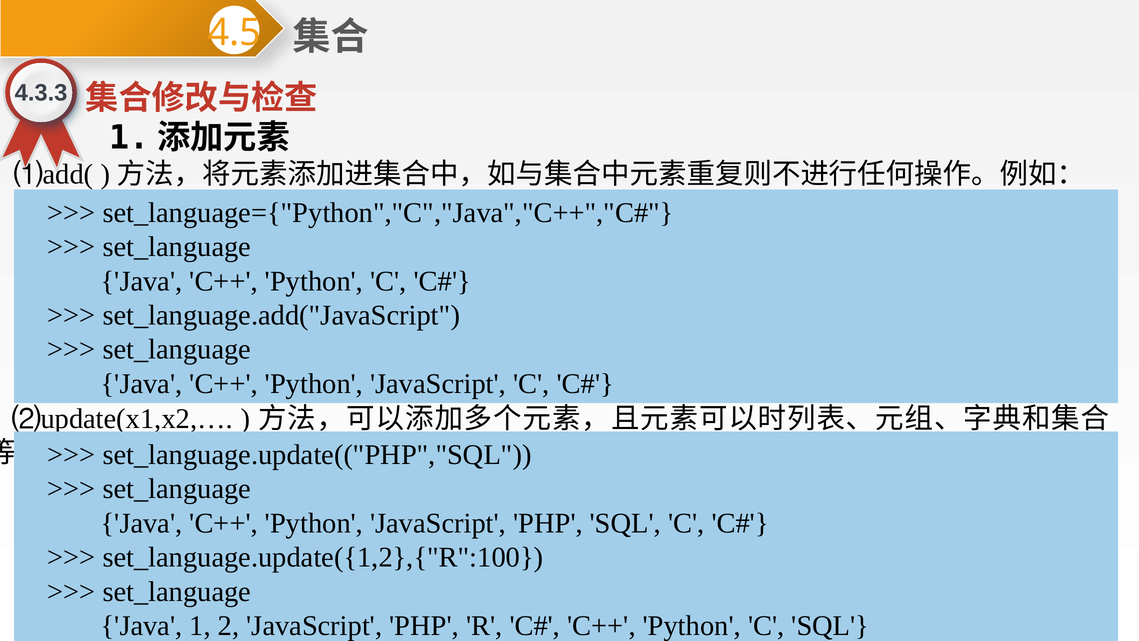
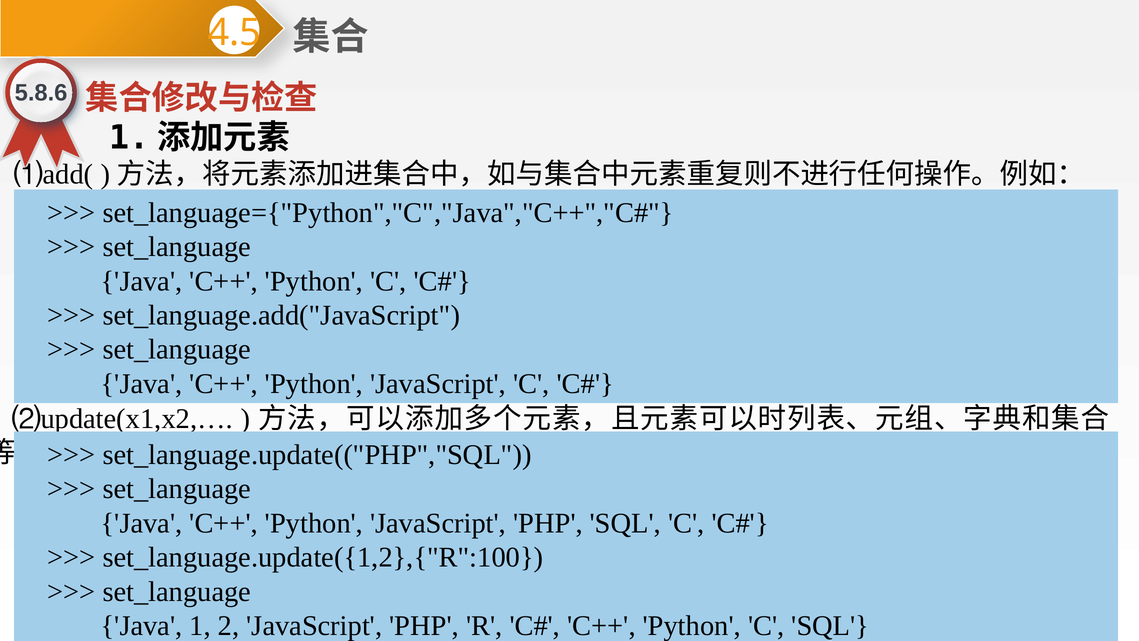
4.3.3: 4.3.3 -> 5.8.6 (41, 93)
